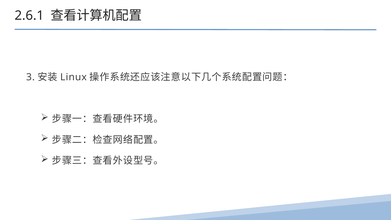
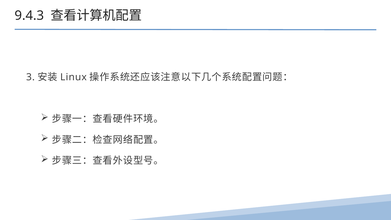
2.6.1: 2.6.1 -> 9.4.3 (29, 16)
